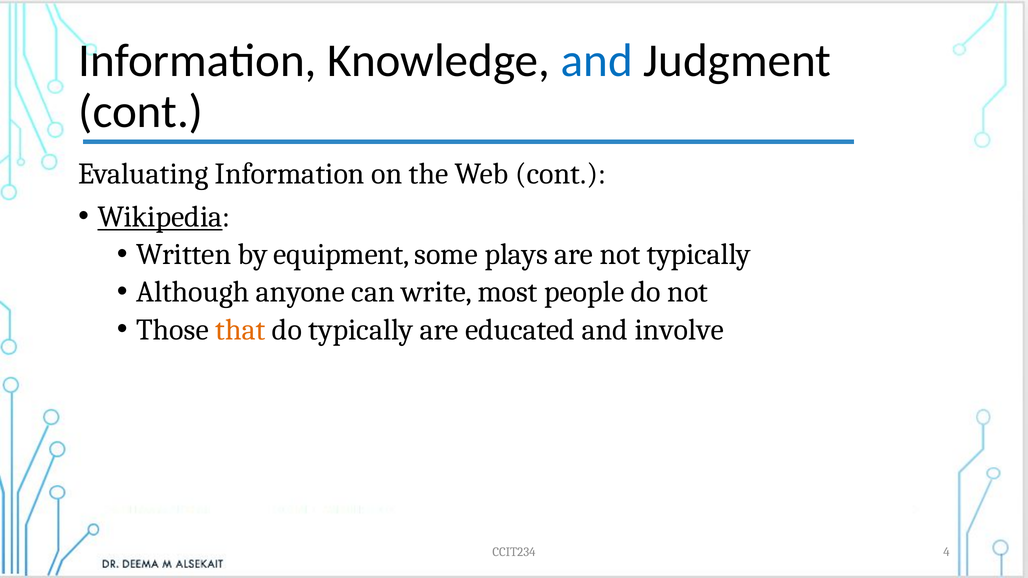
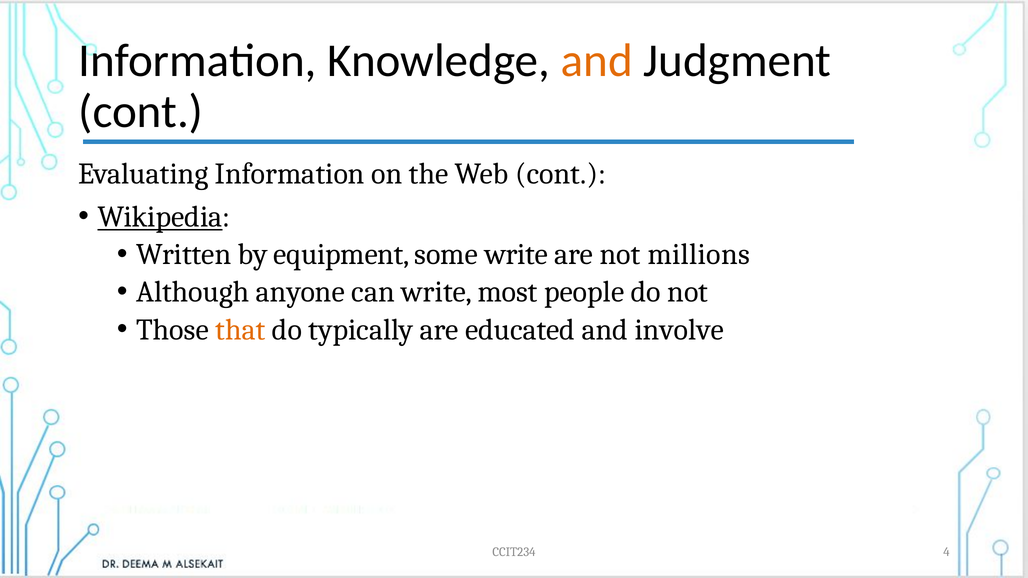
and colour: blue -> orange (597, 61)
some plays: plays -> write (516, 254)
not typically: typically -> millions (699, 254)
